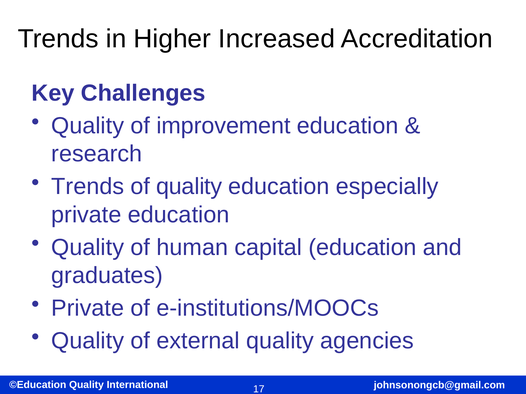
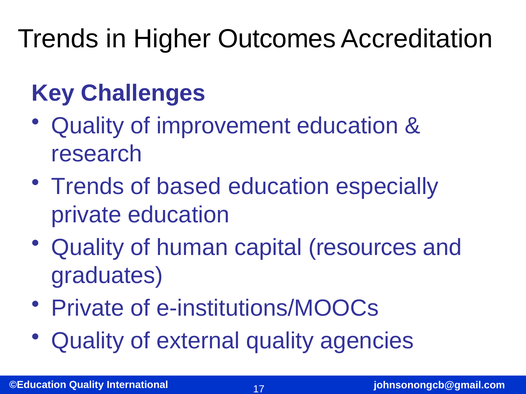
Increased: Increased -> Outcomes (277, 39)
of quality: quality -> based (189, 187)
capital education: education -> resources (363, 248)
